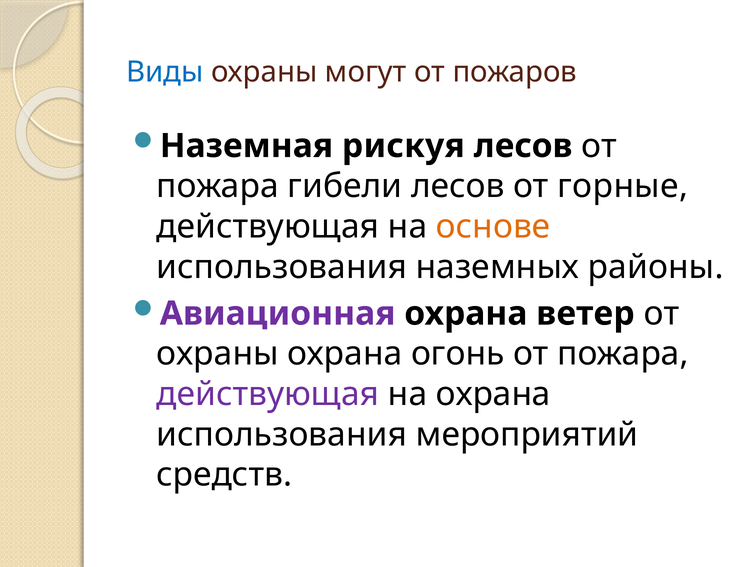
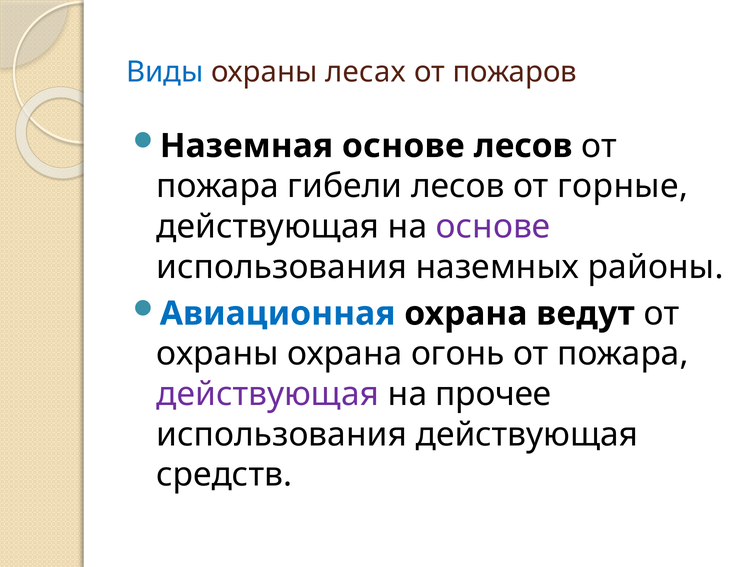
могут: могут -> лесах (366, 72)
Наземная рискуя: рискуя -> основе (403, 146)
основе colour: orange -> purple (493, 227)
Авиационная colour: purple -> blue (278, 314)
ветер: ветер -> ведут (585, 314)
на охрана: охрана -> прочее (493, 394)
использования мероприятий: мероприятий -> действующая (527, 435)
